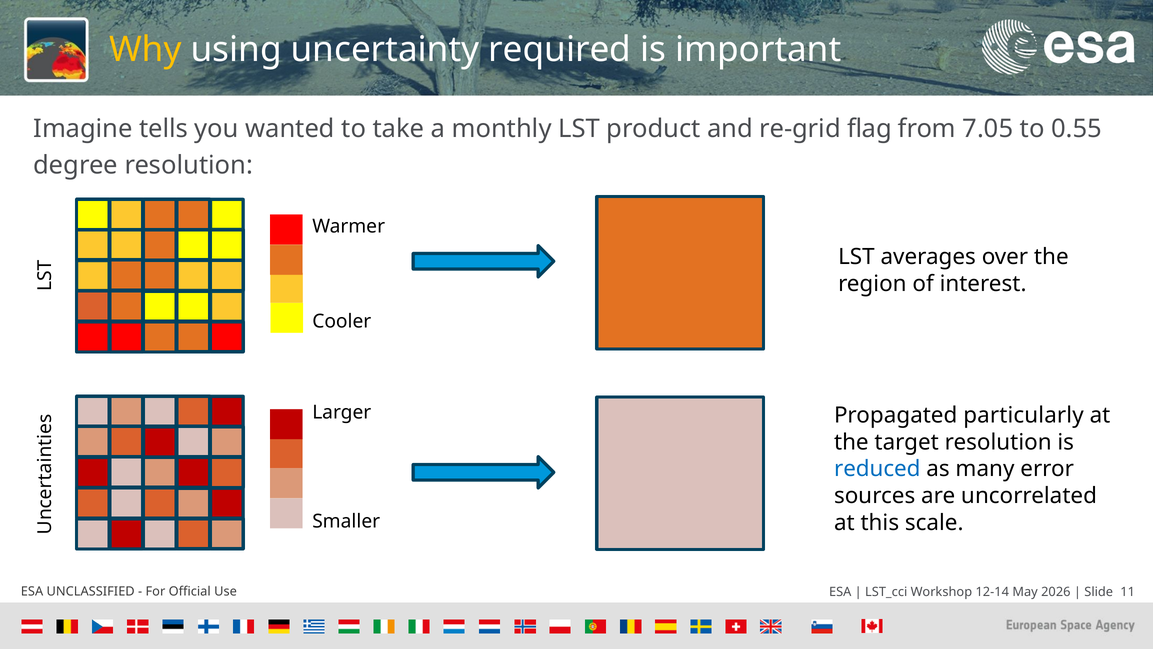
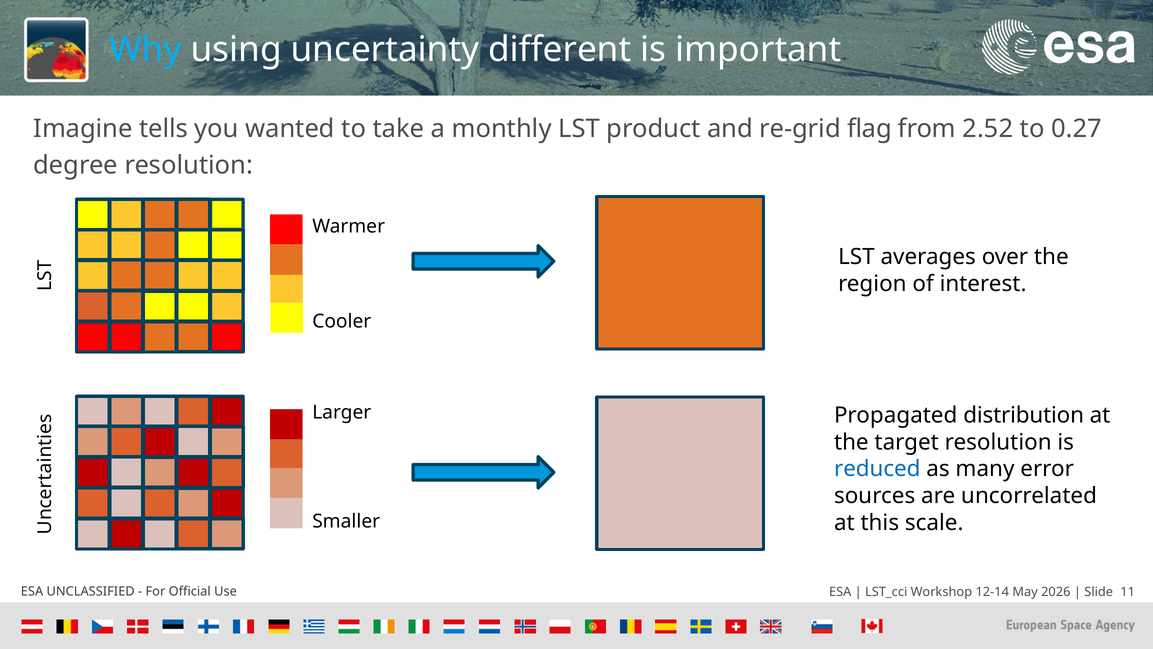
Why colour: yellow -> light blue (145, 50)
required: required -> different (560, 50)
7.05: 7.05 -> 2.52 (988, 129)
0.55: 0.55 -> 0.27 (1076, 129)
particularly: particularly -> distribution (1024, 415)
